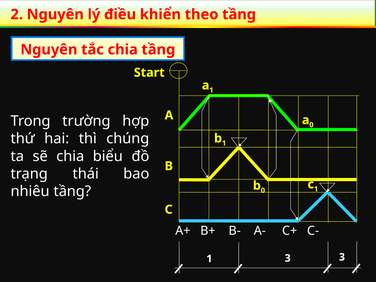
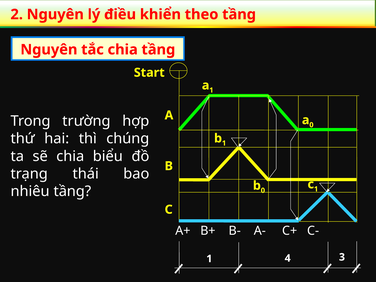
1 3: 3 -> 4 (288, 258)
